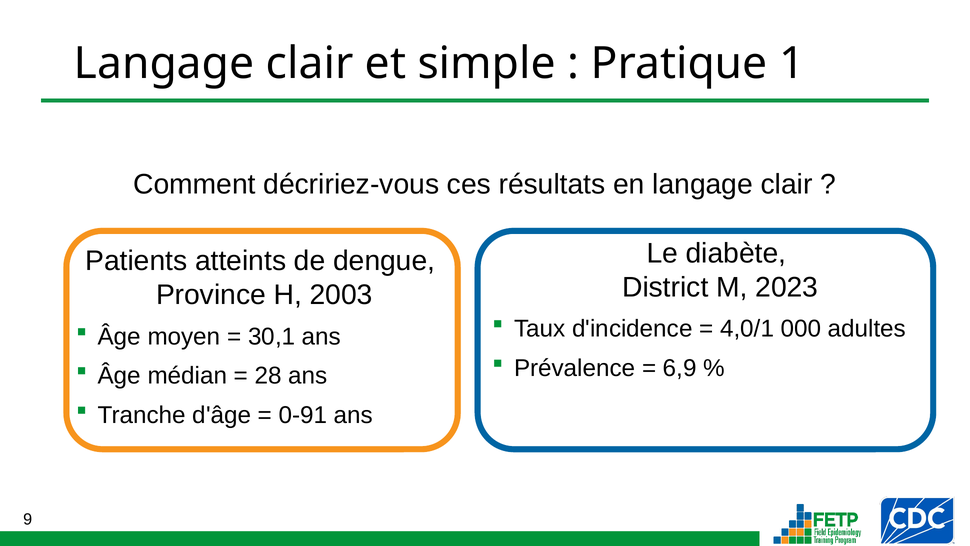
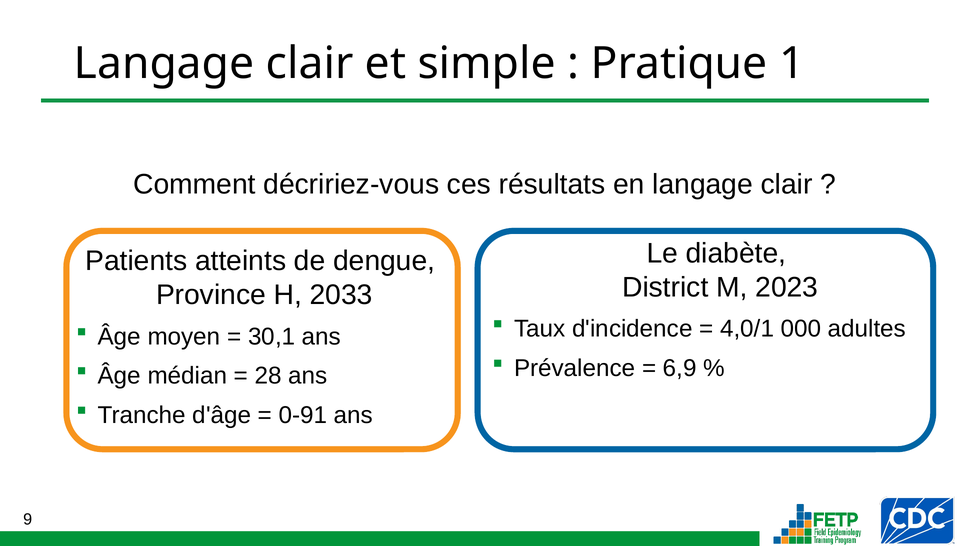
2003: 2003 -> 2033 (341, 295)
